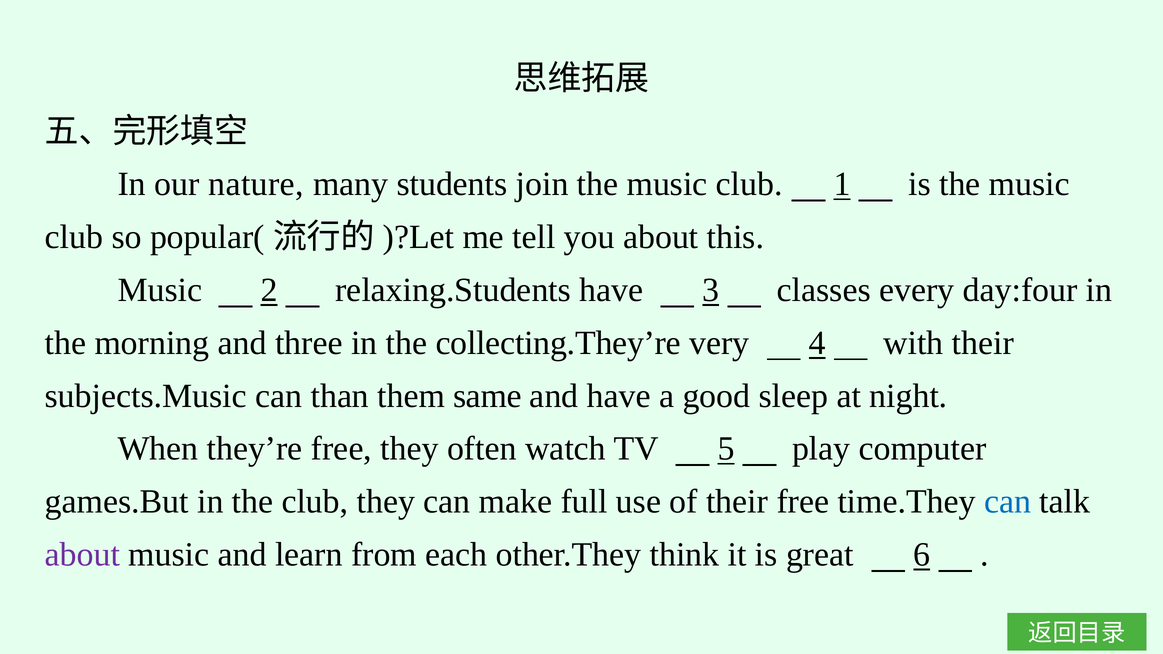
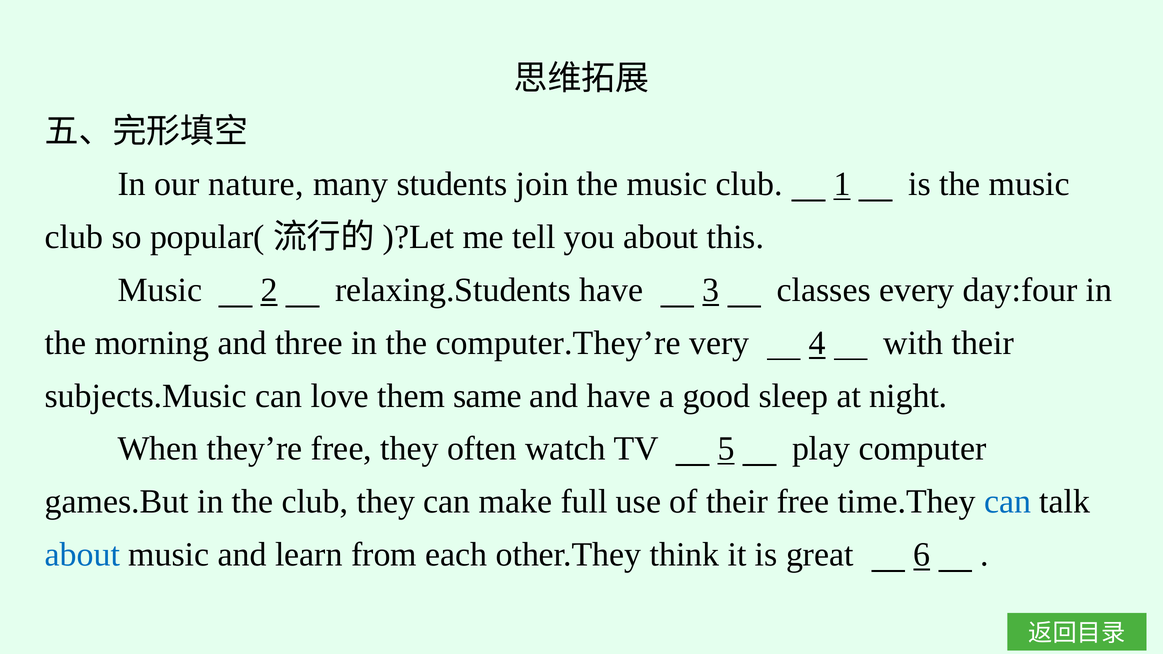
collecting.They’re: collecting.They’re -> computer.They’re (558, 343)
than: than -> love (340, 396)
about colour: purple -> blue (82, 555)
